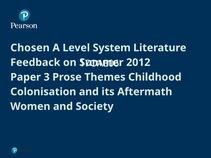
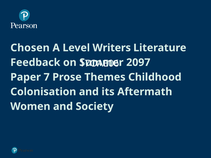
System: System -> Writers (112, 48)
2012: 2012 -> 2097 (138, 63)
Paper 3: 3 -> 7 (47, 77)
